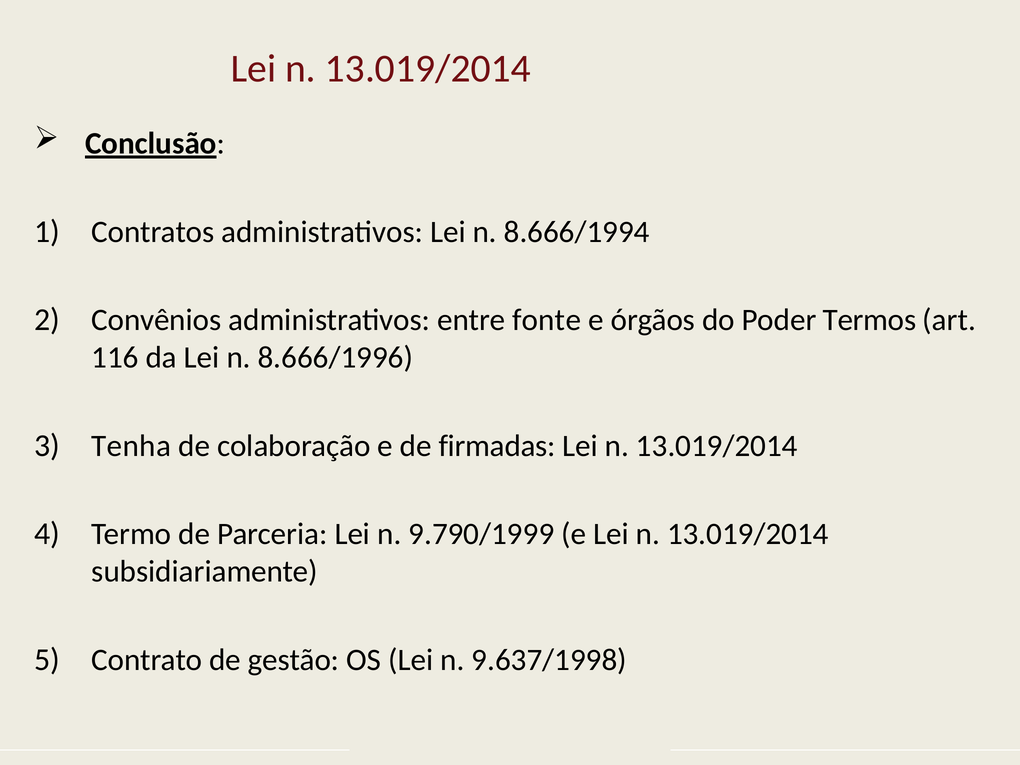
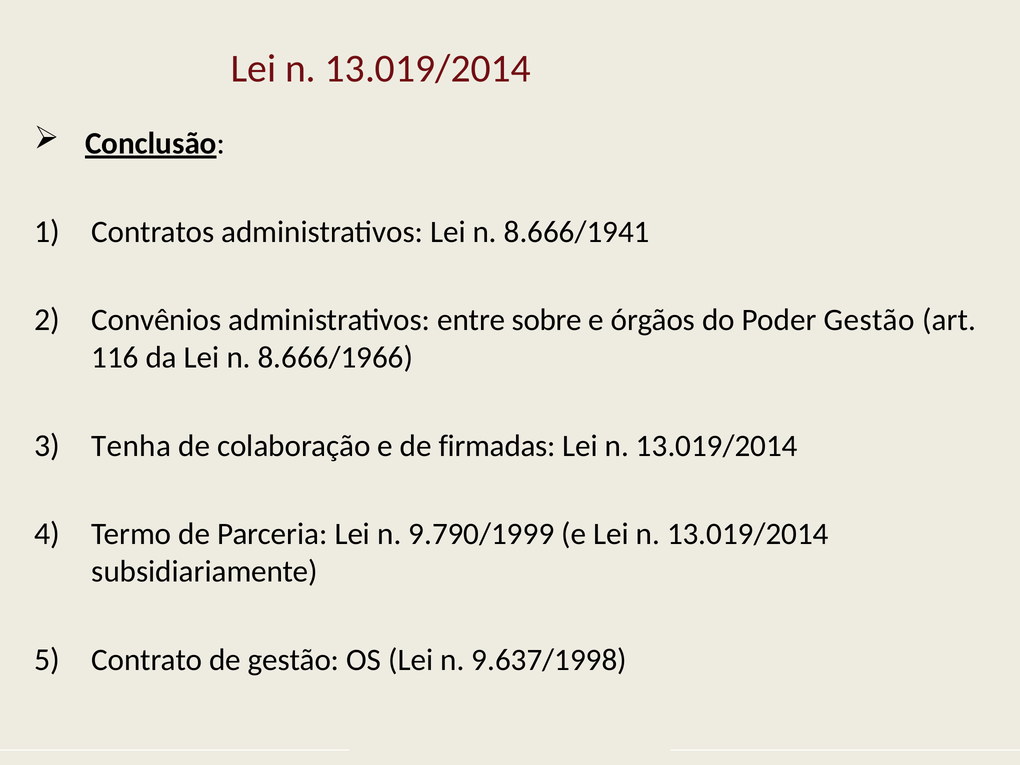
8.666/1994: 8.666/1994 -> 8.666/1941 (577, 232)
fonte: fonte -> sobre (547, 320)
Poder Termos: Termos -> Gestão (869, 320)
8.666/1996: 8.666/1996 -> 8.666/1966 (335, 357)
